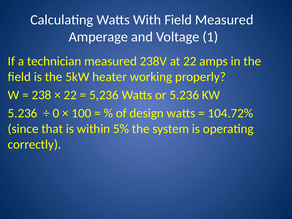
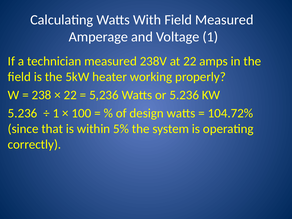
0: 0 -> 1 (56, 113)
